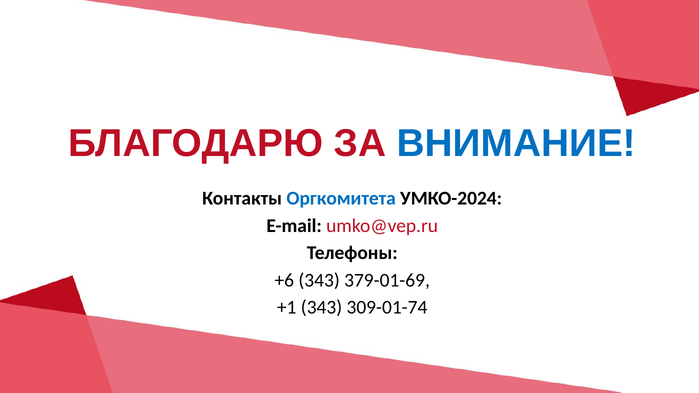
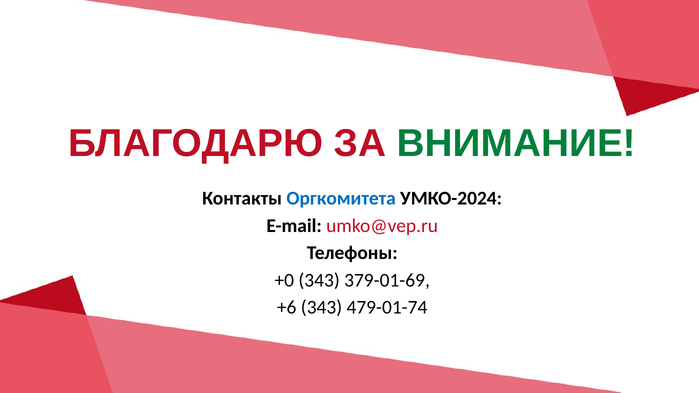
ВНИМАНИЕ colour: blue -> green (516, 144)
+6: +6 -> +0 (284, 280)
+1: +1 -> +6 (287, 308)
309-01-74: 309-01-74 -> 479-01-74 (387, 308)
